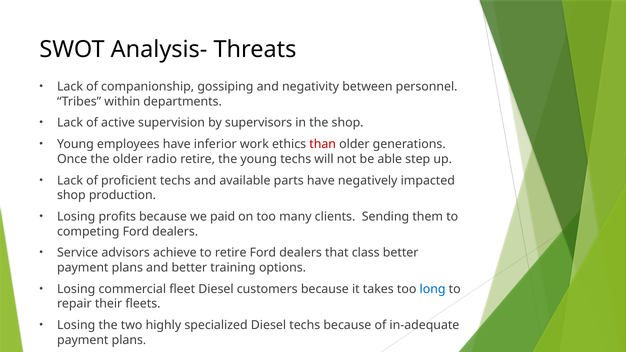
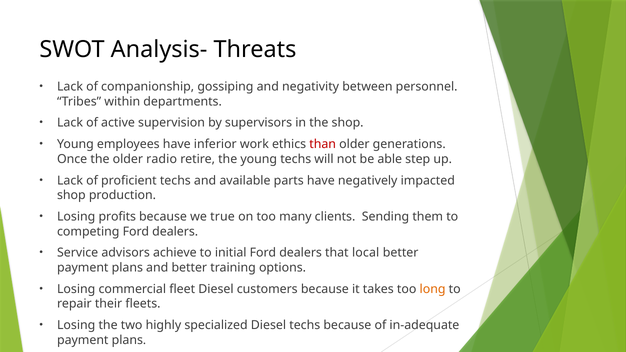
paid: paid -> true (223, 217)
to retire: retire -> initial (231, 253)
class: class -> local (366, 253)
long colour: blue -> orange (433, 289)
